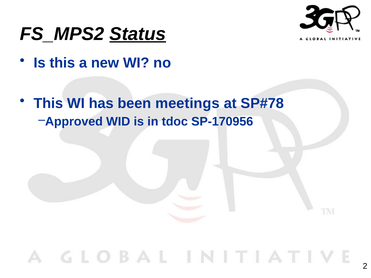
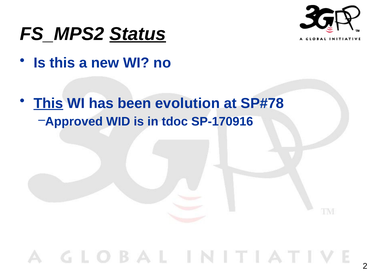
This underline: none -> present (48, 103)
meetings: meetings -> evolution (187, 103)
SP-170956: SP-170956 -> SP-170916 (222, 122)
